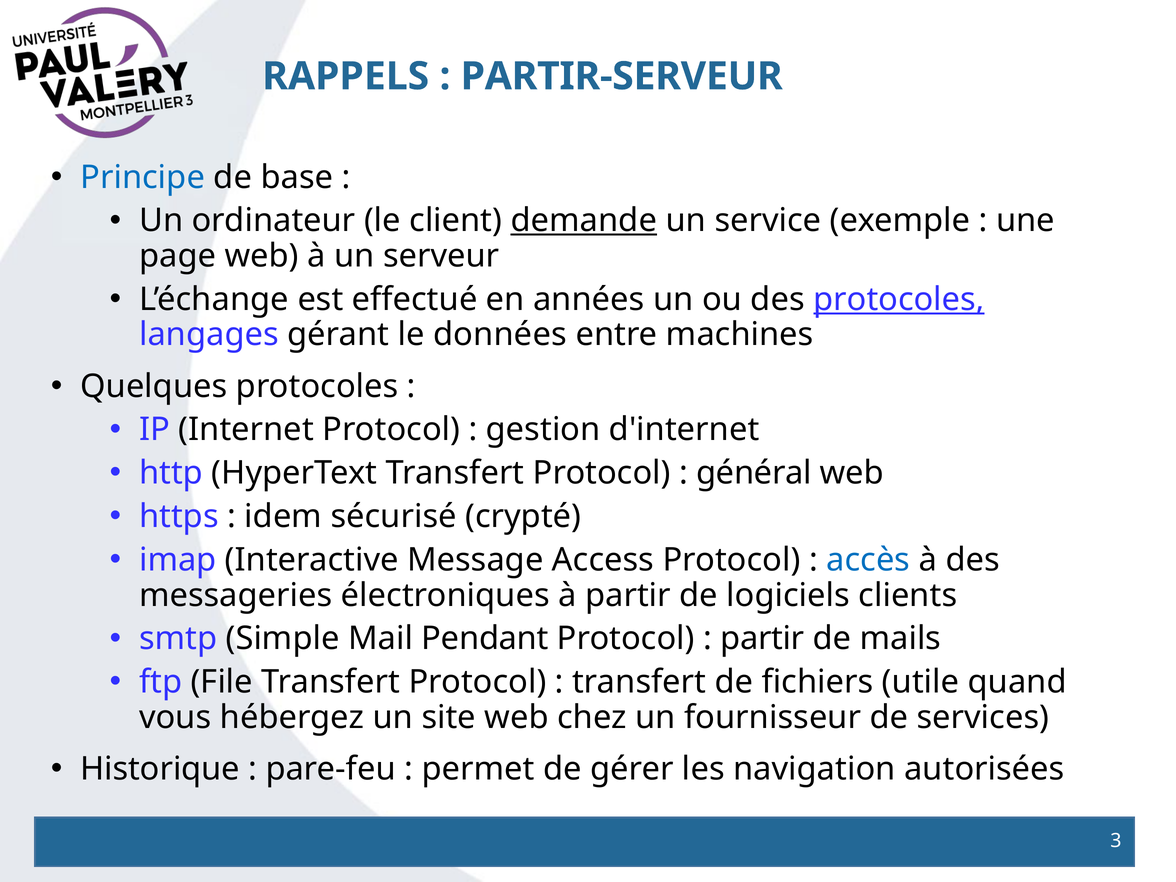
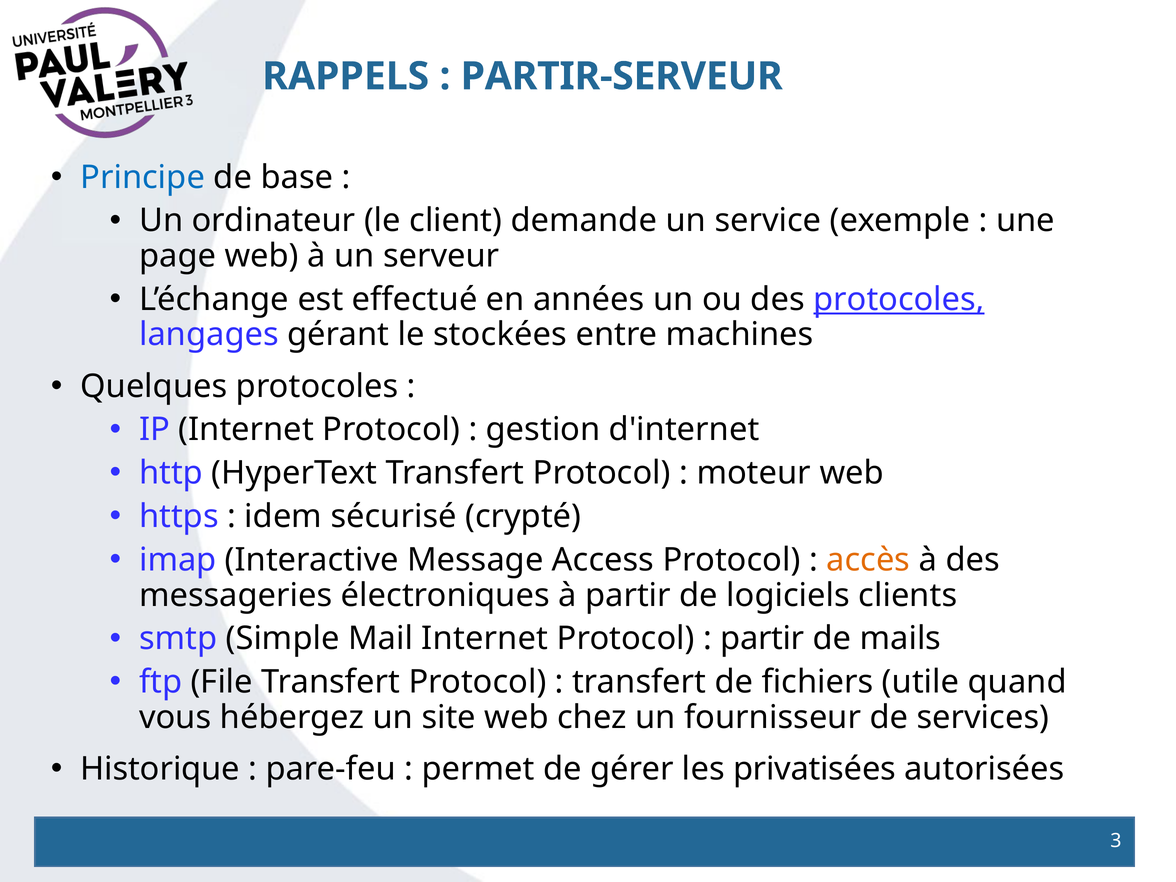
demande underline: present -> none (584, 221)
données: données -> stockées (500, 335)
général: général -> moteur (754, 473)
accès colour: blue -> orange (868, 560)
Mail Pendant: Pendant -> Internet (485, 639)
navigation: navigation -> privatisées (814, 769)
